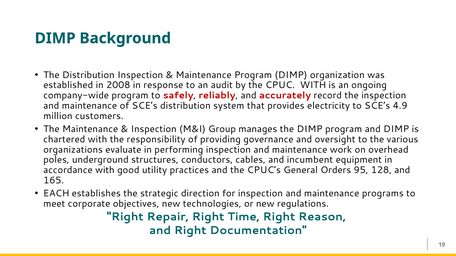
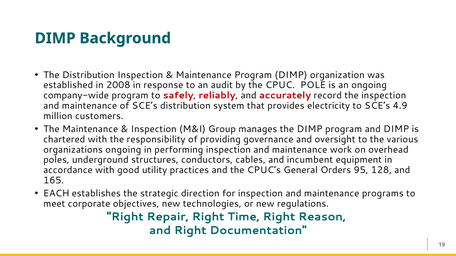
CPUC WITH: WITH -> POLE (313, 85)
organizations evaluate: evaluate -> ongoing (123, 150)
